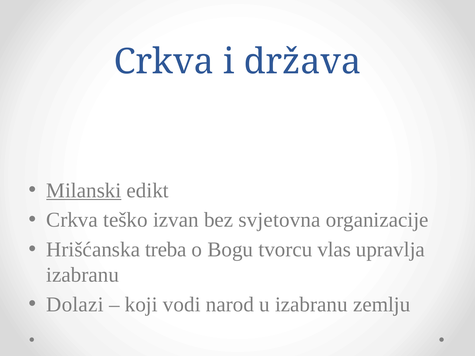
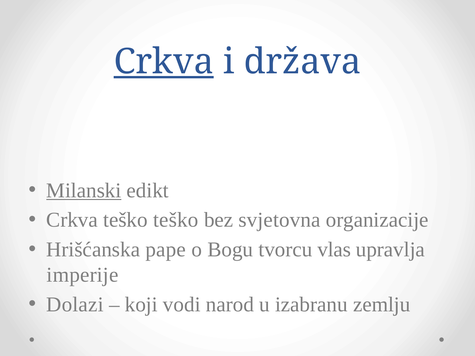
Crkva underline: none -> present (164, 62)
teško izvan: izvan -> teško (176, 220)
treba: treba -> pape (166, 250)
izabranu: izabranu -> imperije (83, 275)
